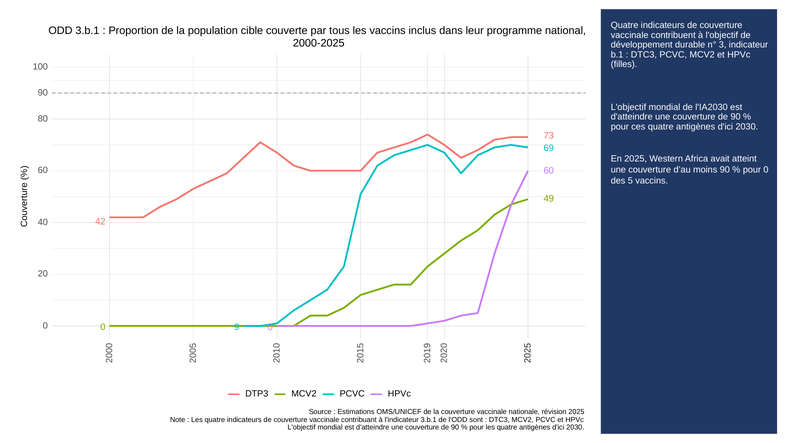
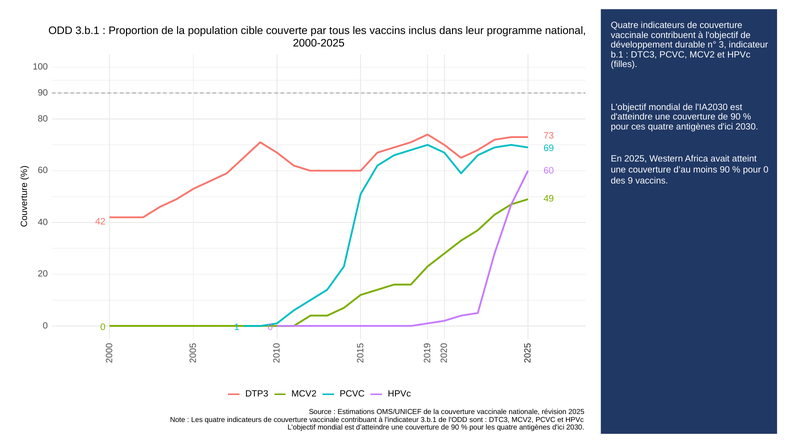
des 5: 5 -> 9 (630, 181)
9: 9 -> 1 (237, 327)
